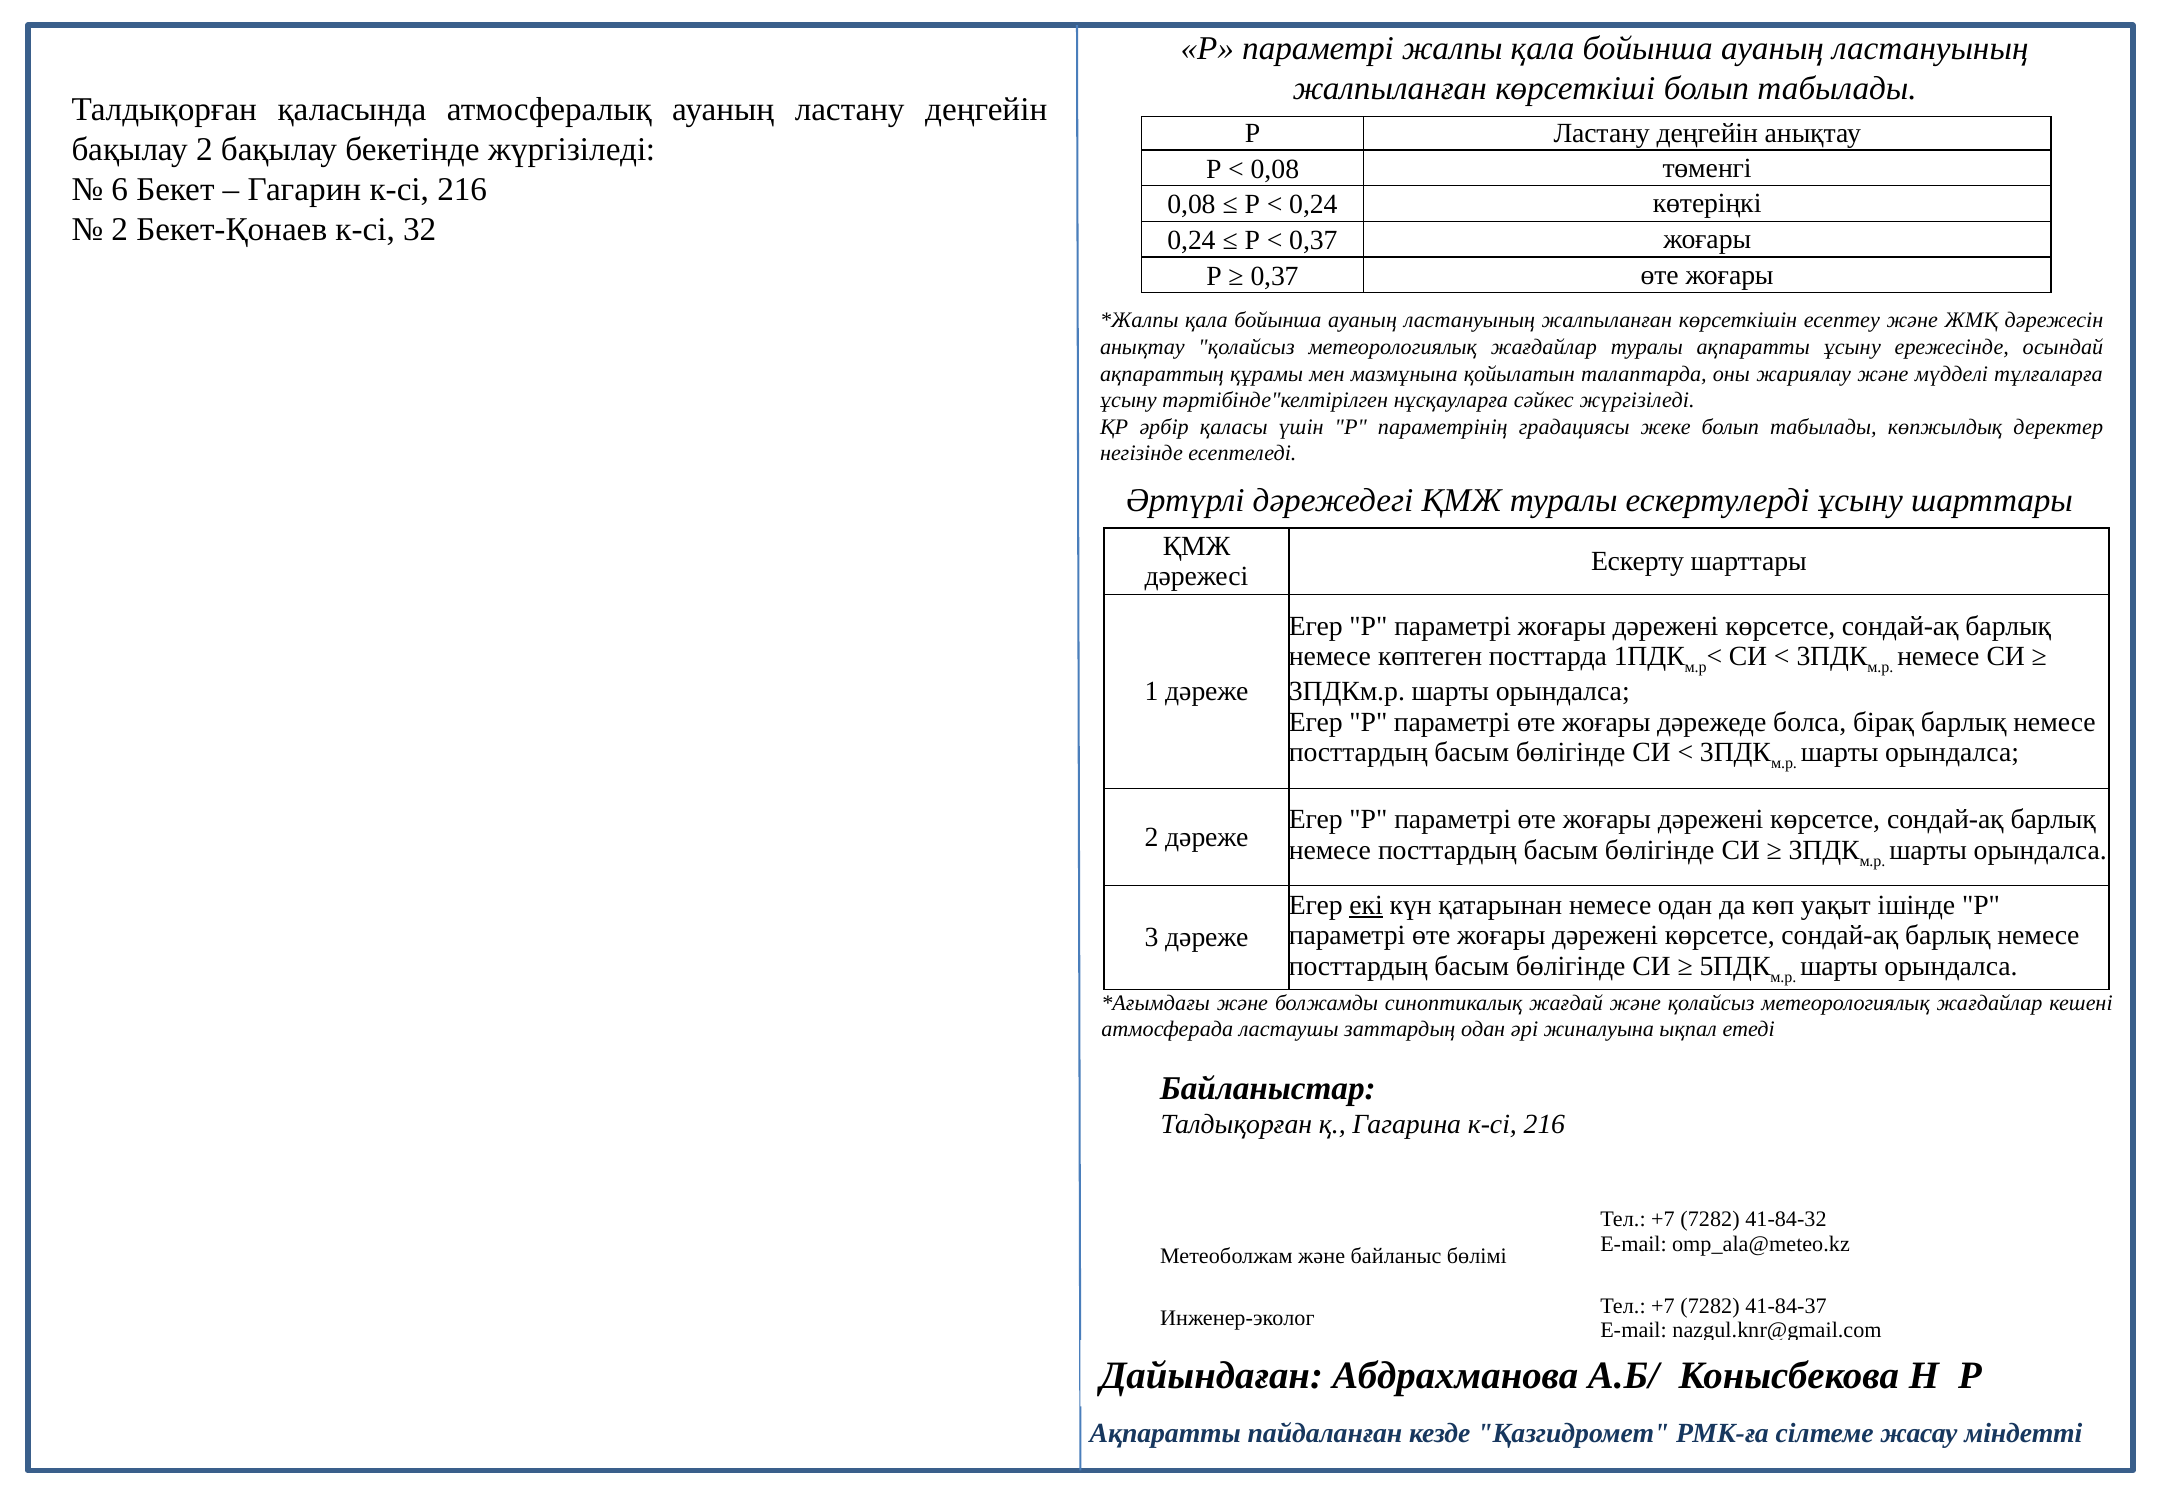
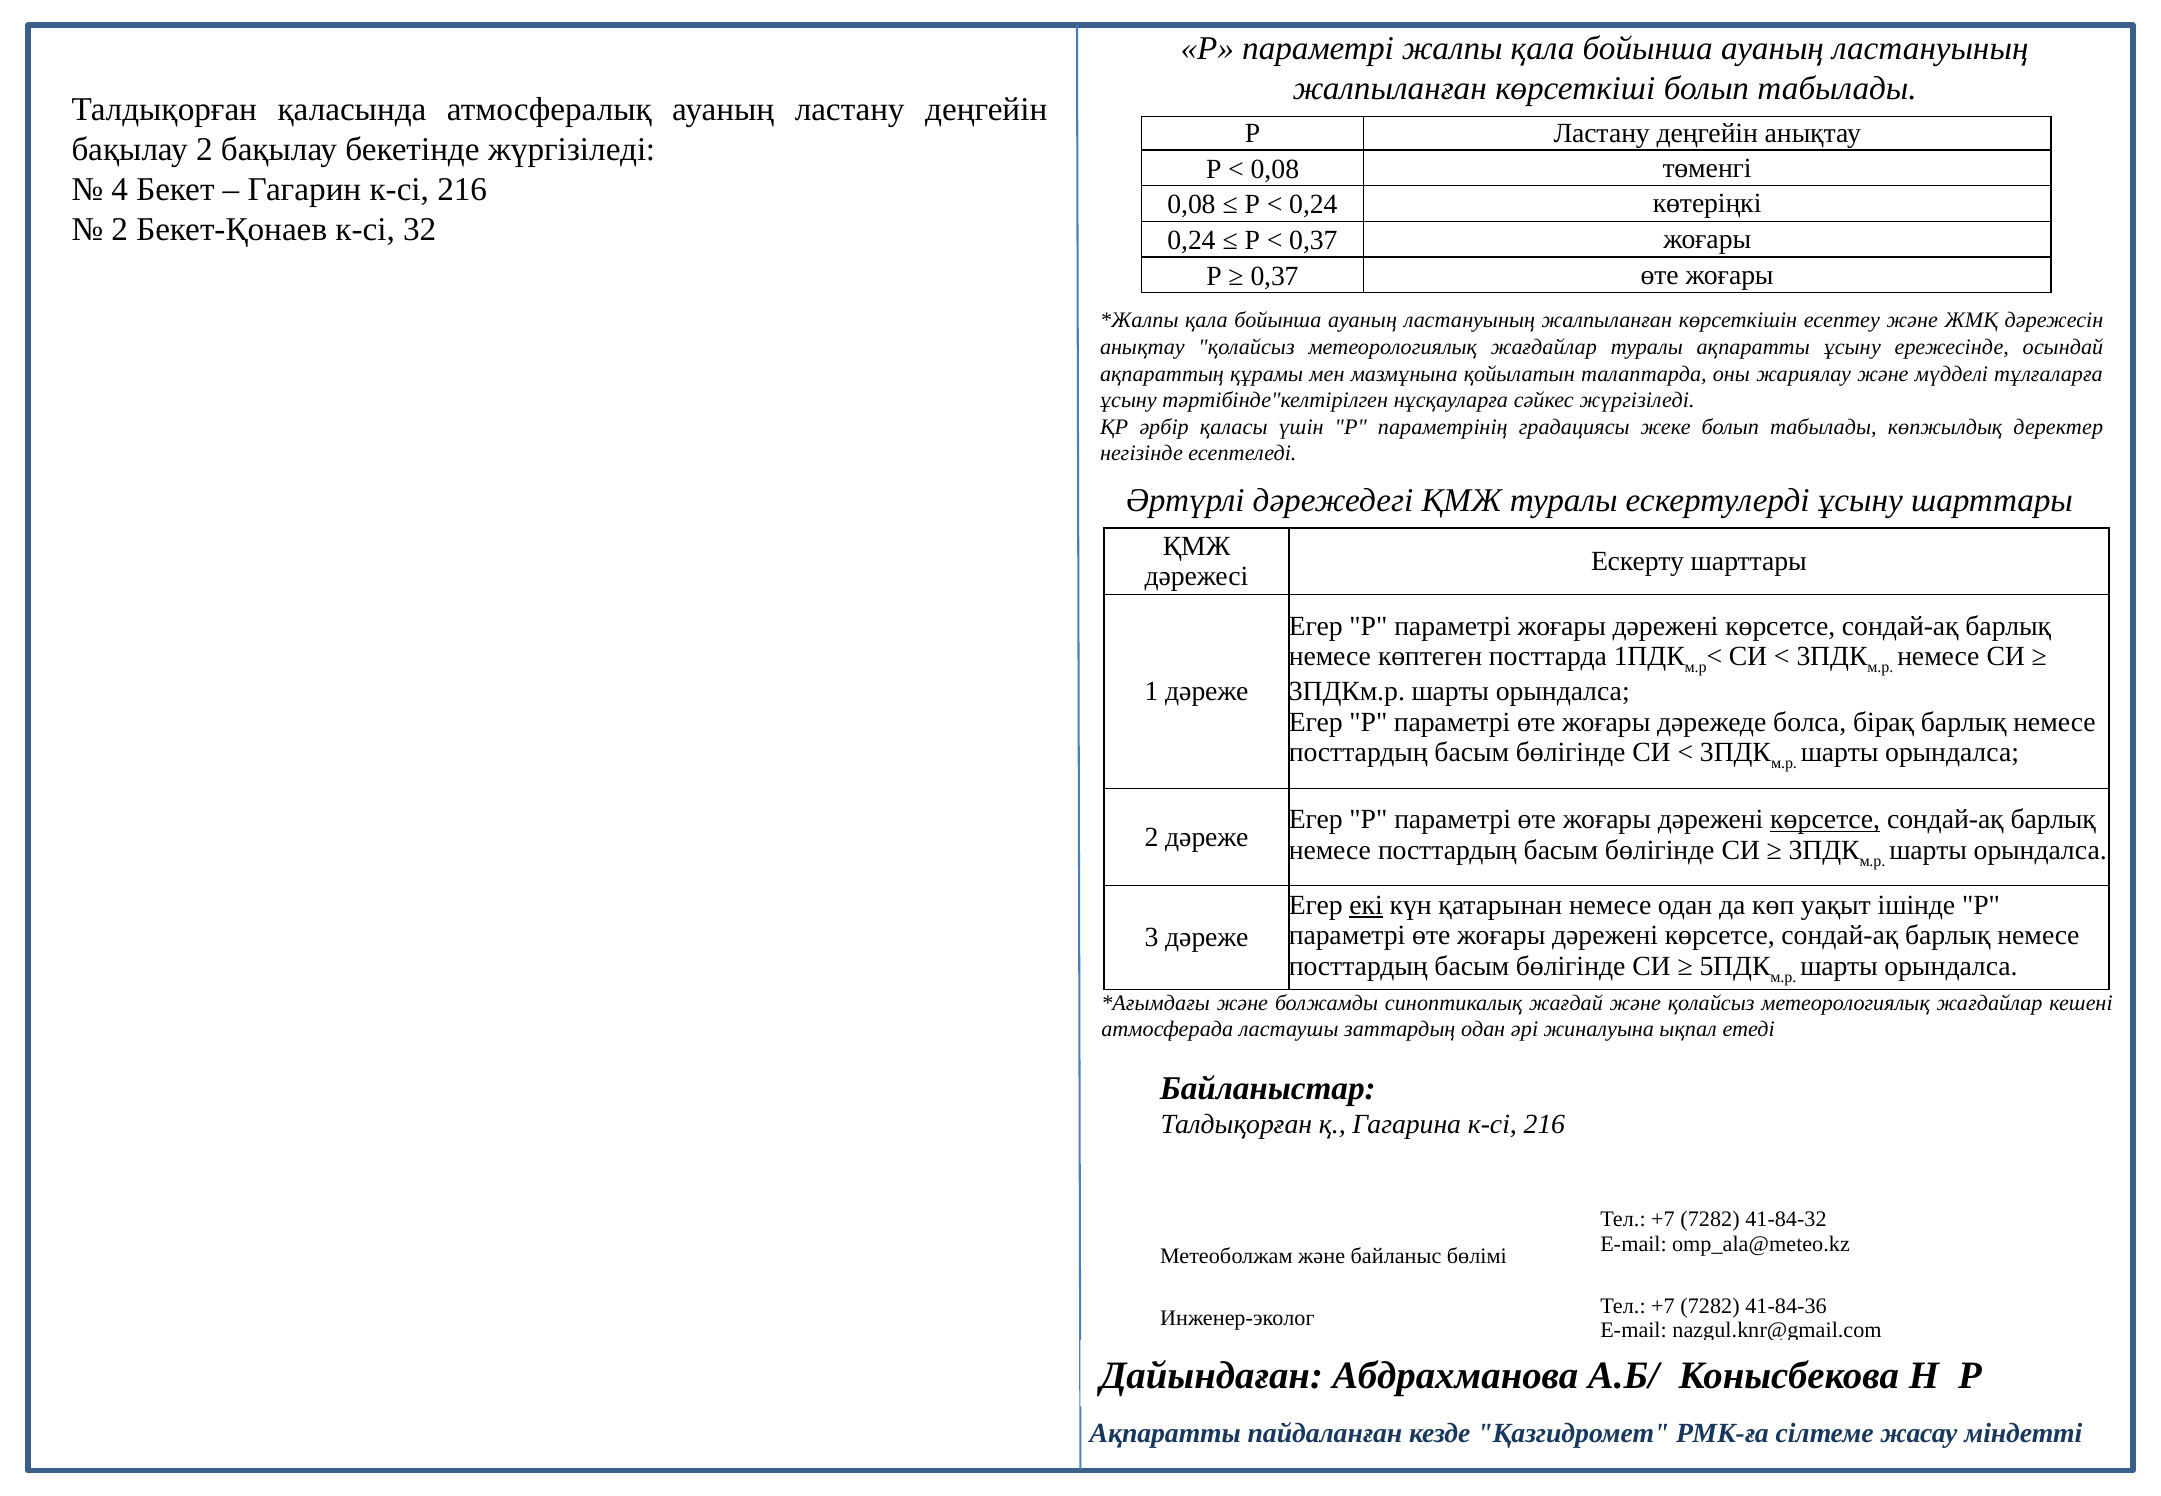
6: 6 -> 4 (120, 190)
көрсетсе underline: none -> present (1825, 819)
41-84-37: 41-84-37 -> 41-84-36 (1786, 1306)
